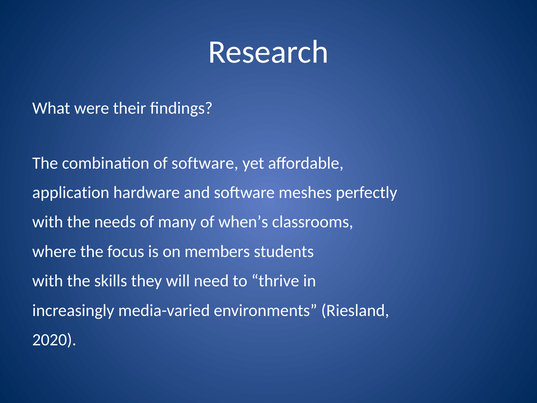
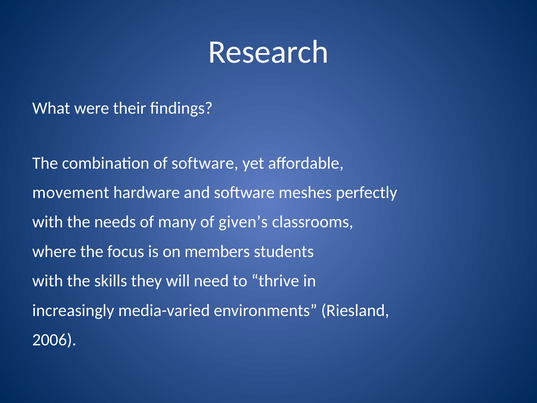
application: application -> movement (71, 192)
when’s: when’s -> given’s (243, 222)
2020: 2020 -> 2006 (54, 340)
